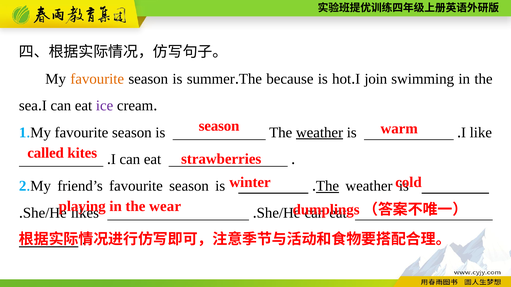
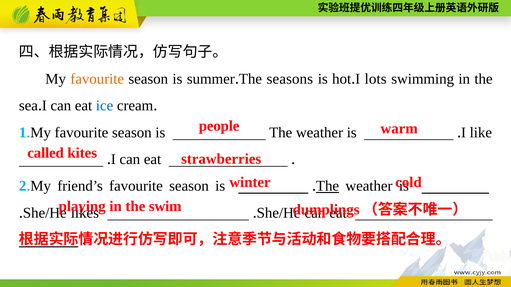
because: because -> seasons (290, 79)
join: join -> lots (376, 79)
ice colour: purple -> blue (105, 106)
season: season -> people (219, 126)
weather underline: present -> none (320, 133)
wear: wear -> swim (165, 207)
